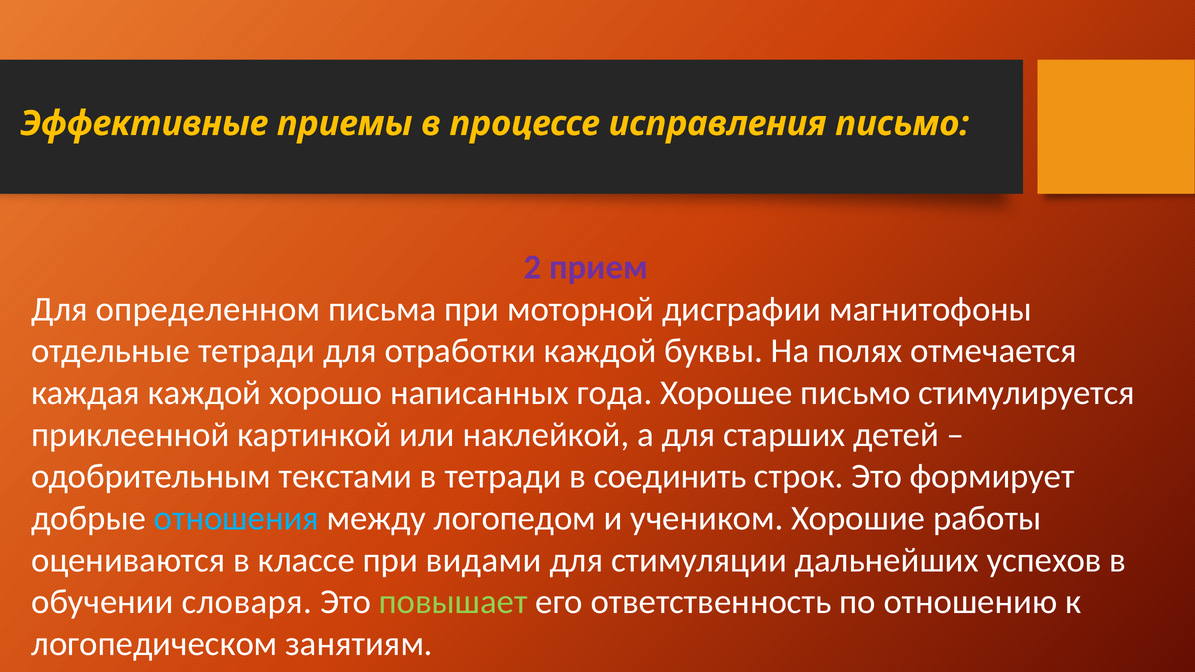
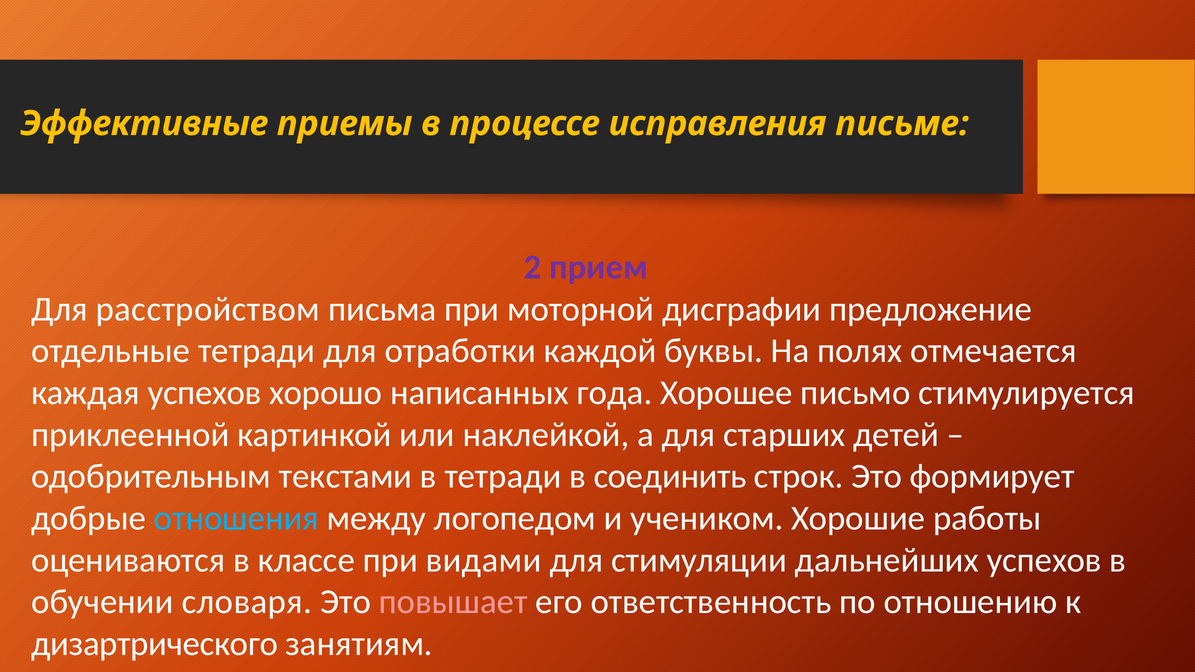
исправления письмо: письмо -> письме (902, 124)
определенном: определенном -> расстройством (208, 309)
магнитофоны: магнитофоны -> предложение (931, 309)
каждая каждой: каждой -> успехов (205, 393)
повышает colour: light green -> pink (453, 602)
логопедическом: логопедическом -> дизартрического (155, 644)
